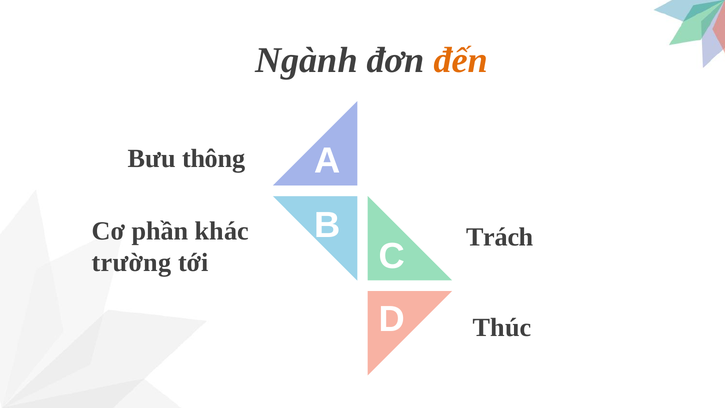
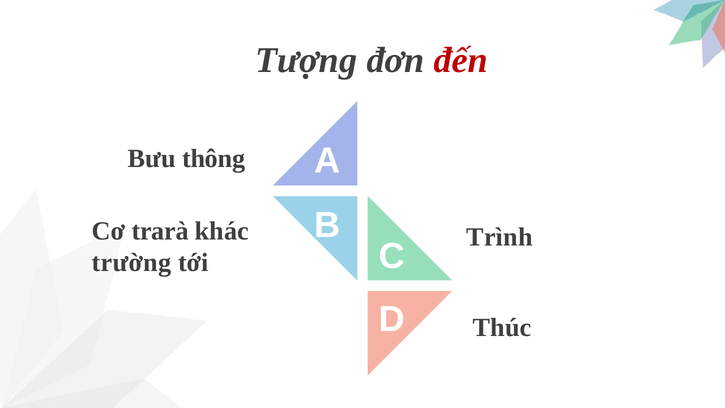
Ngành: Ngành -> Tượng (306, 60)
đến colour: orange -> red (461, 60)
phần: phần -> trarà (160, 231)
Trách: Trách -> Trình (500, 237)
